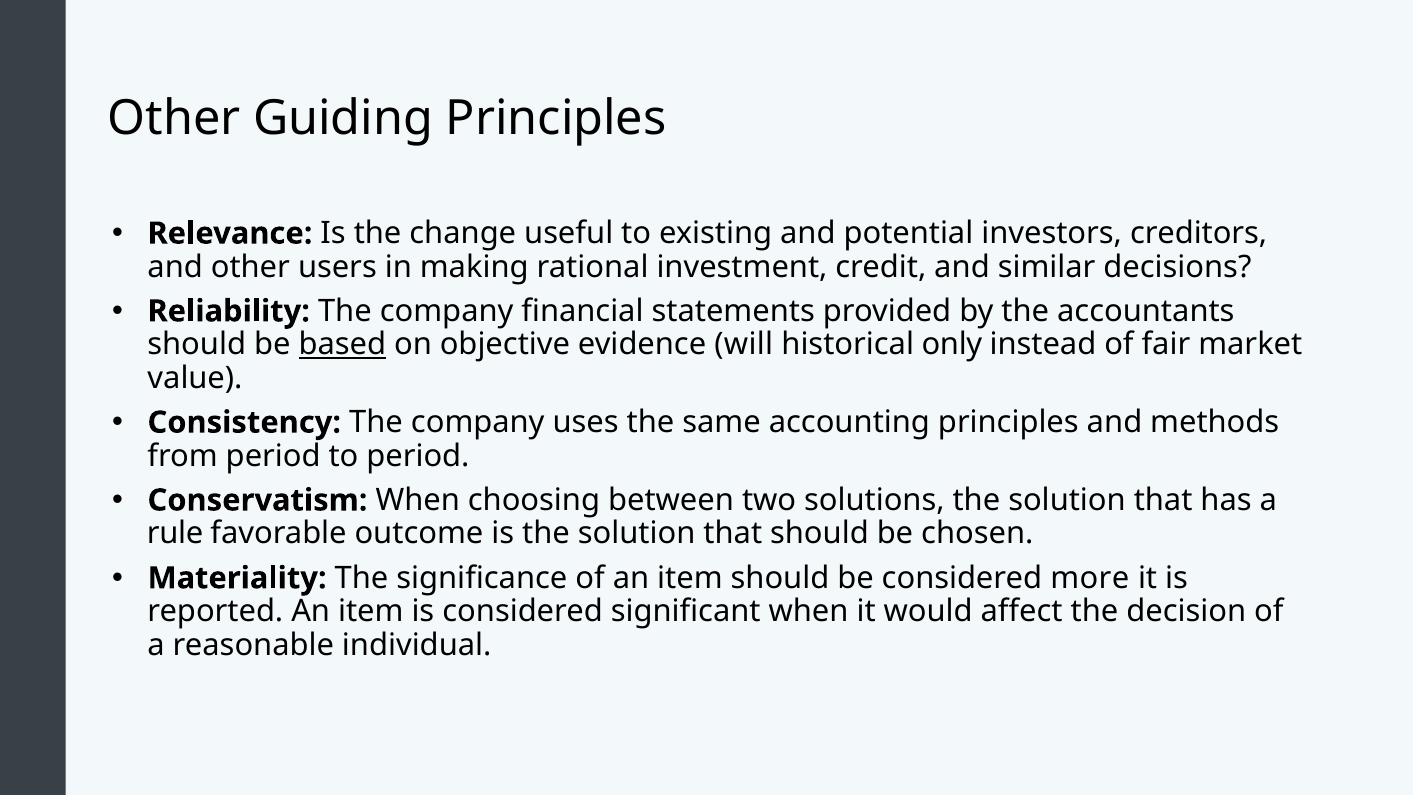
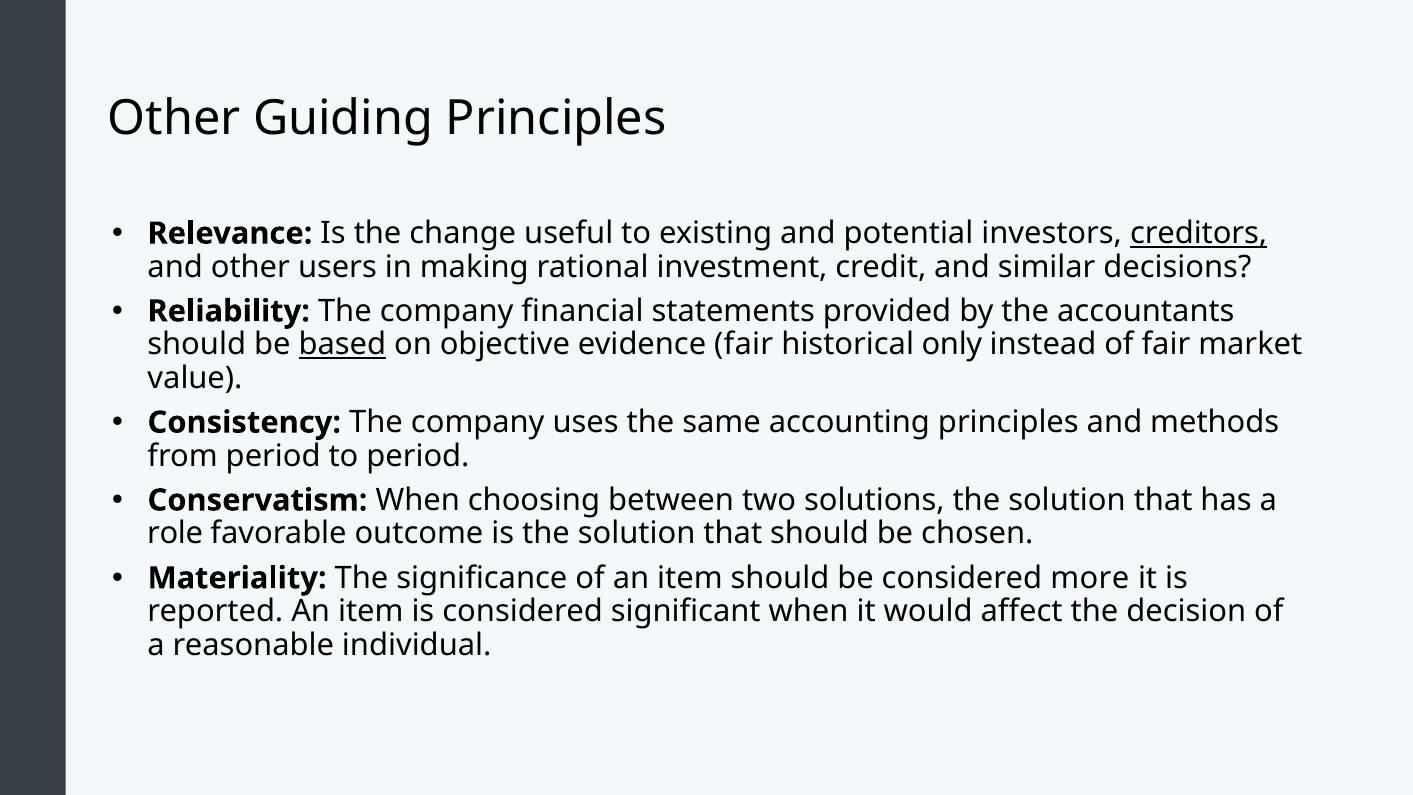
creditors underline: none -> present (1199, 233)
evidence will: will -> fair (744, 345)
rule: rule -> role (175, 534)
